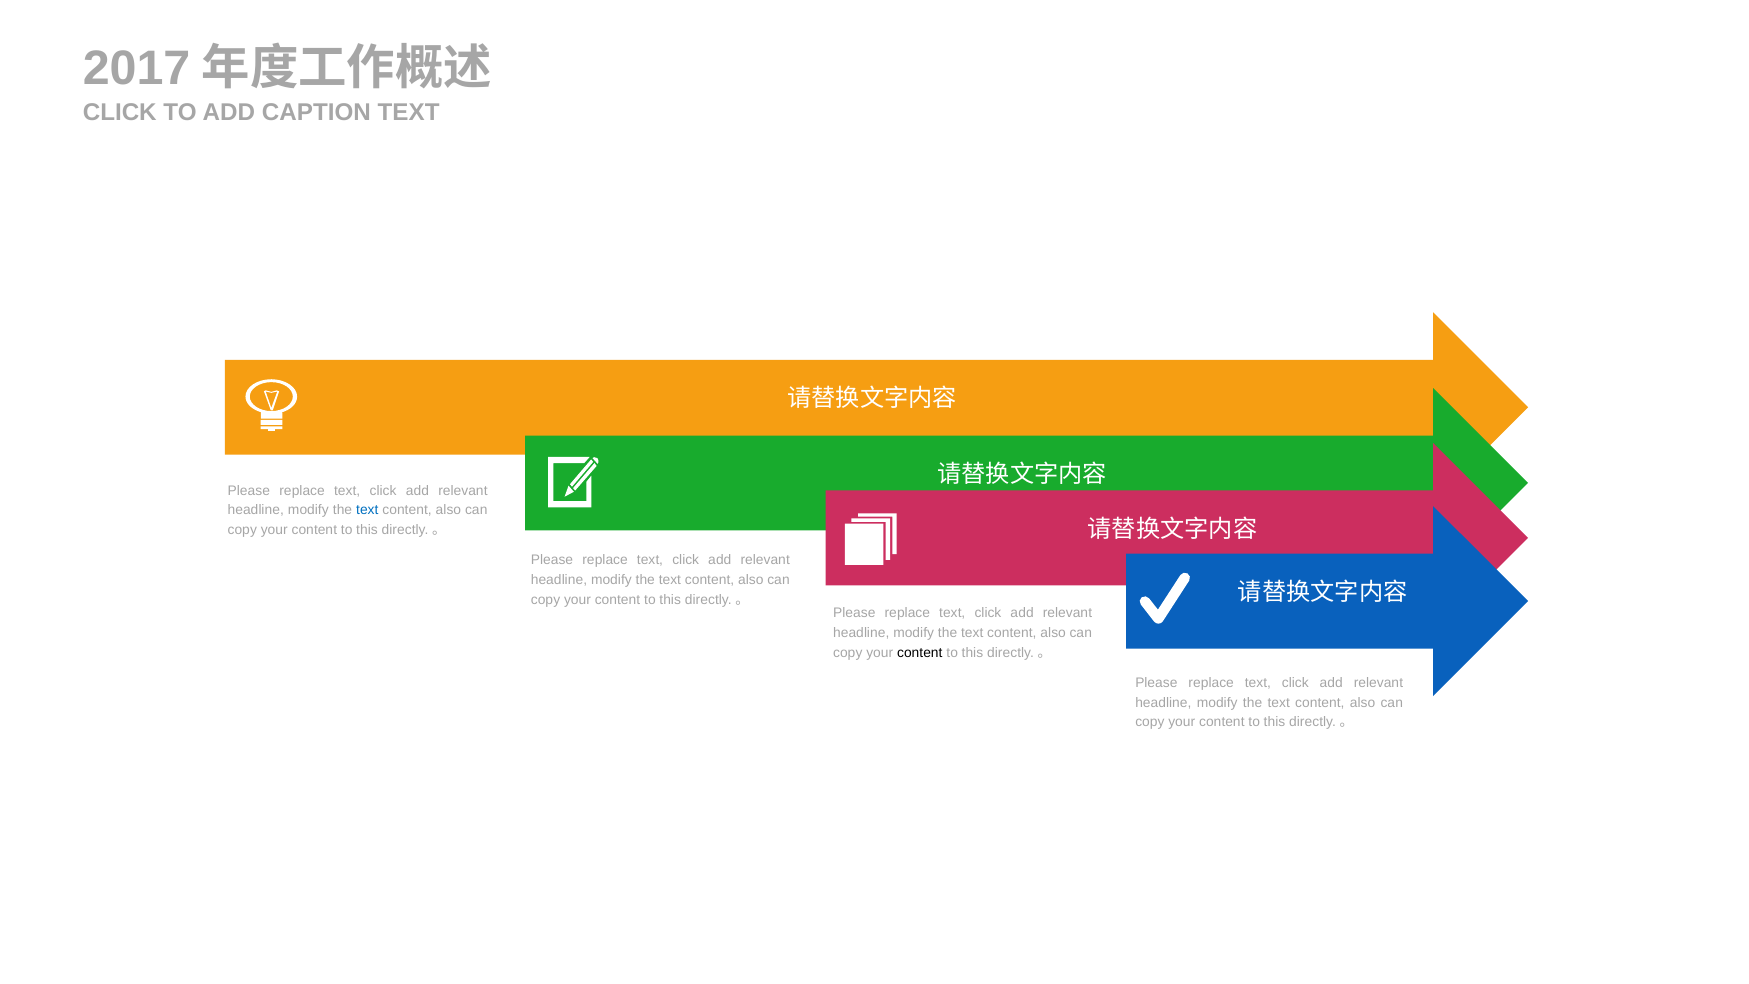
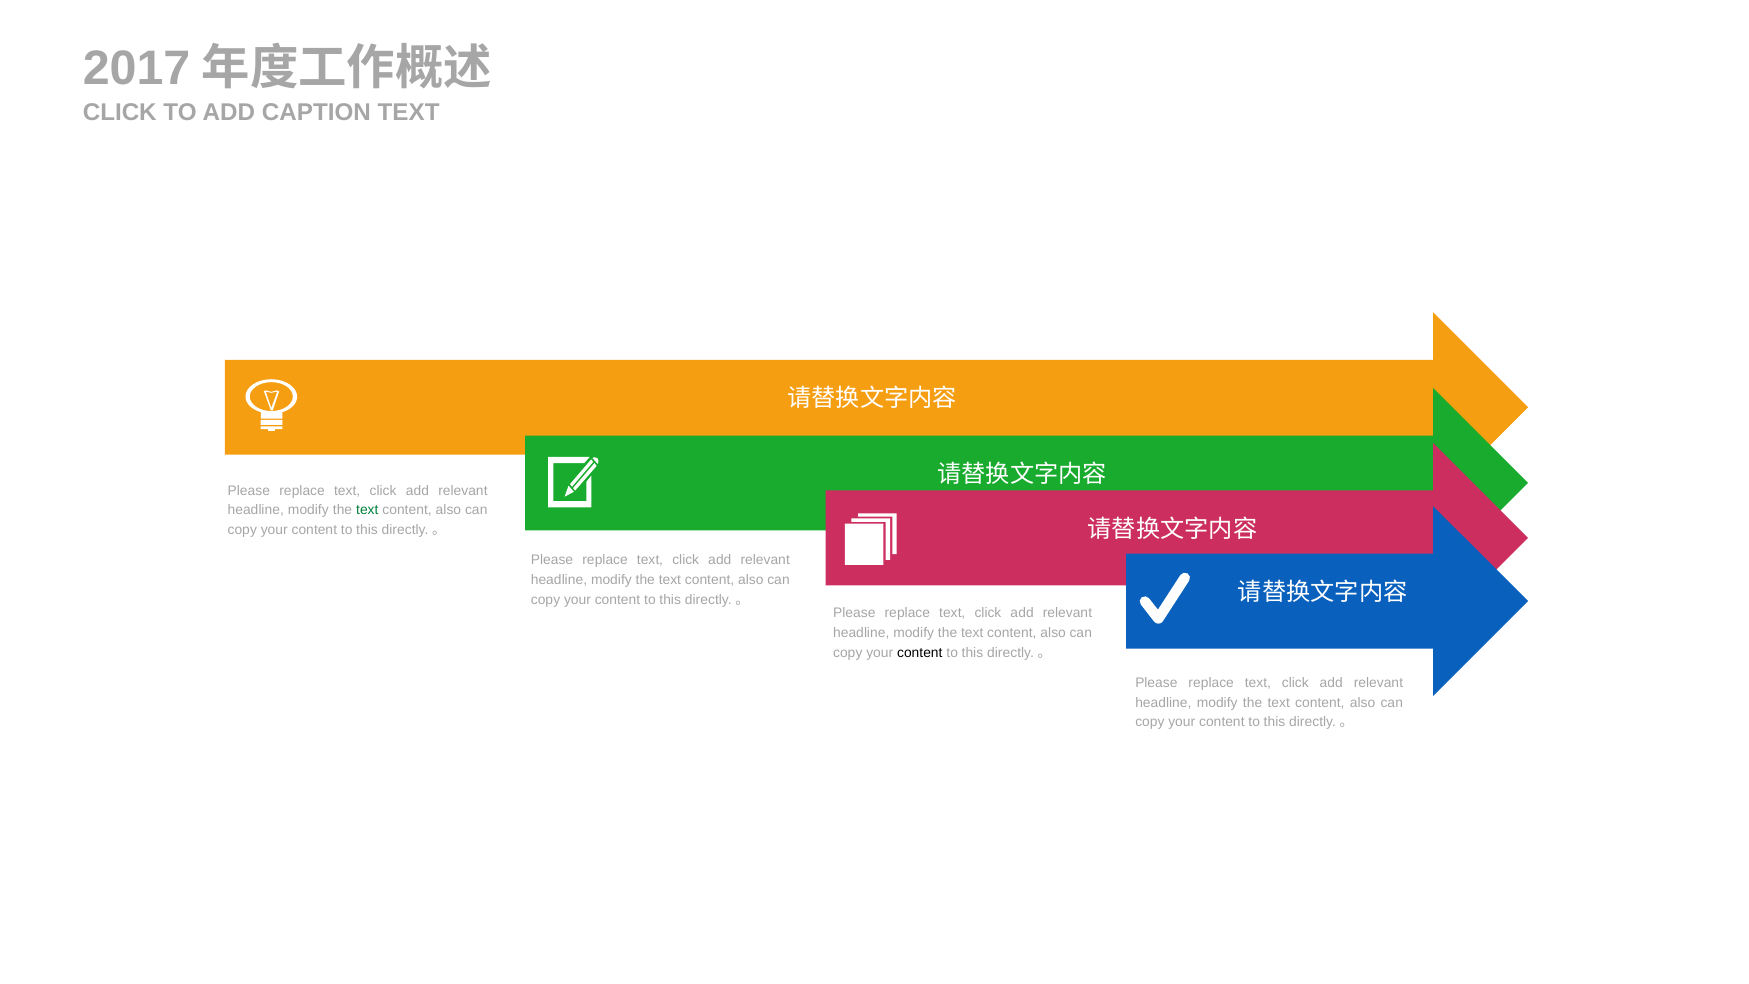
text colour: blue -> green (367, 510)
